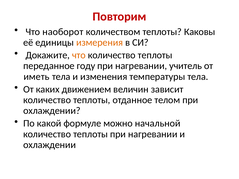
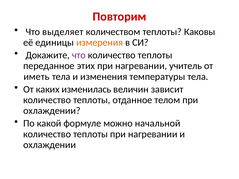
наоборот: наоборот -> выделяет (63, 32)
что colour: orange -> purple (79, 55)
году: году -> этих (86, 66)
движением: движением -> изменилась (86, 89)
